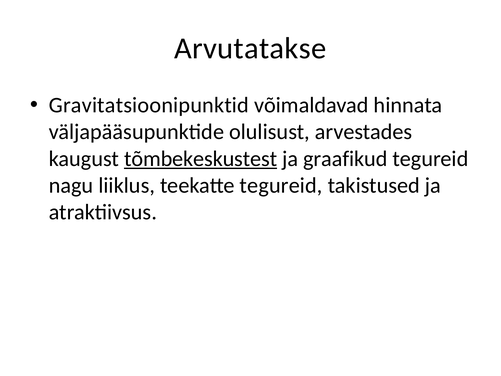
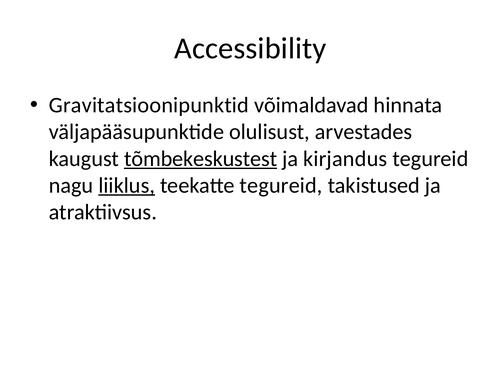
Arvutatakse: Arvutatakse -> Accessibility (250, 48)
graafikud: graafikud -> kirjandus (345, 159)
liiklus underline: none -> present (127, 185)
